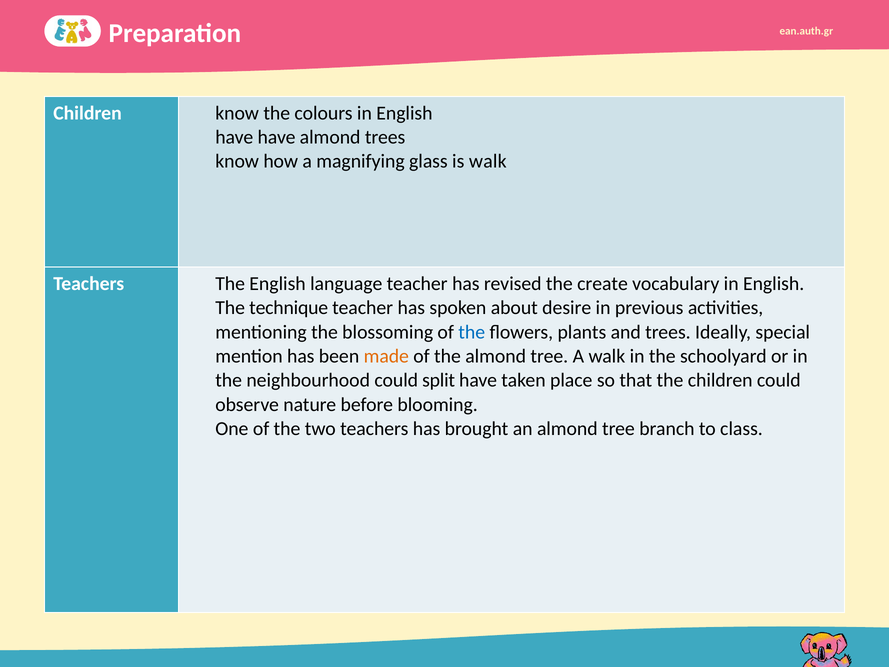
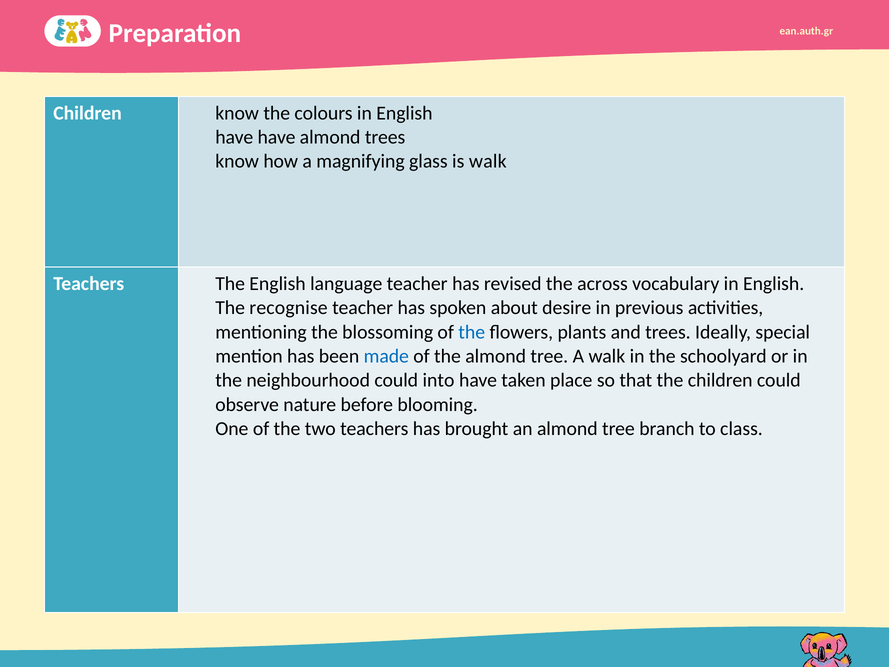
create: create -> across (602, 284)
technique: technique -> recognise (289, 308)
made colour: orange -> blue (386, 356)
split: split -> into (439, 380)
